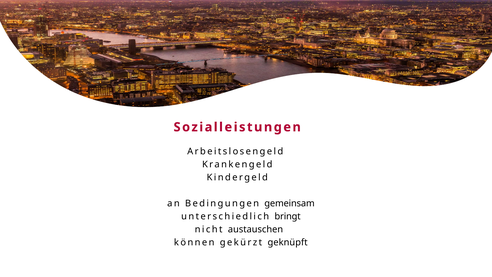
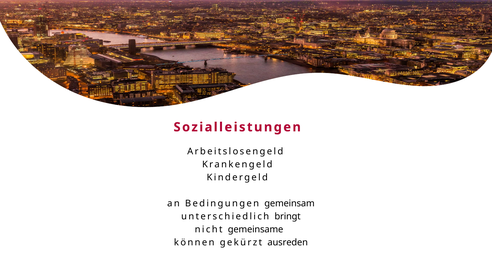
austauschen: austauschen -> gemeinsame (256, 229)
geknüpft: geknüpft -> ausreden (288, 242)
